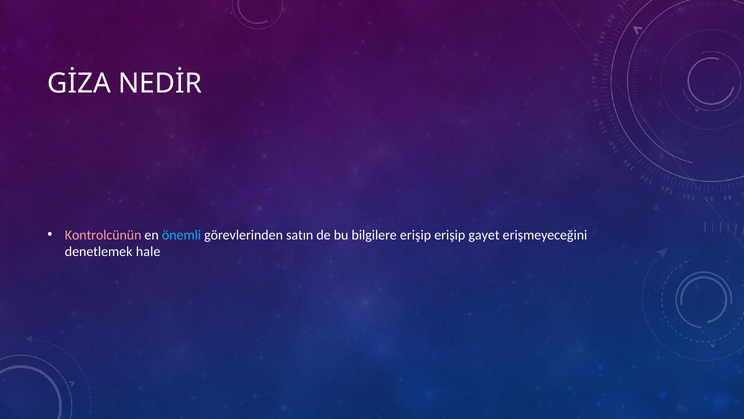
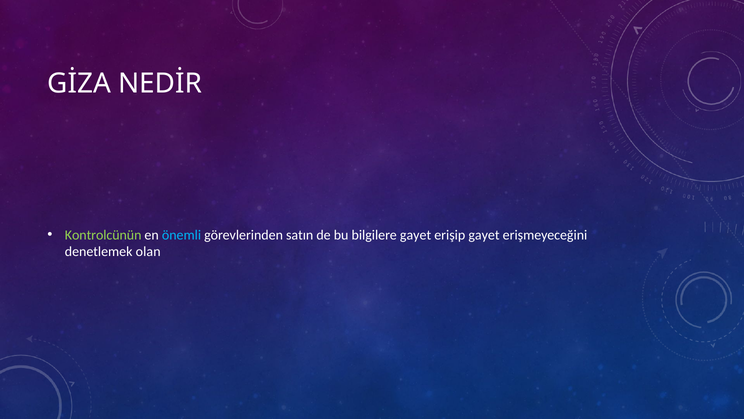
Kontrolcünün colour: pink -> light green (103, 235)
bilgilere erişip: erişip -> gayet (416, 235)
hale: hale -> olan (148, 251)
